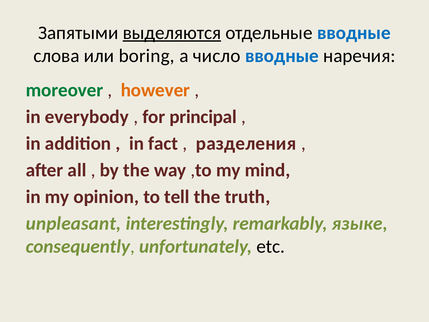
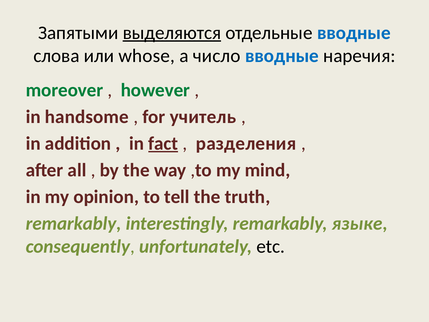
boring: boring -> whose (147, 56)
however colour: orange -> green (155, 90)
everybody: everybody -> handsome (87, 117)
principal: principal -> учитель (203, 117)
fact underline: none -> present (163, 143)
unpleasant: unpleasant -> remarkably (74, 224)
